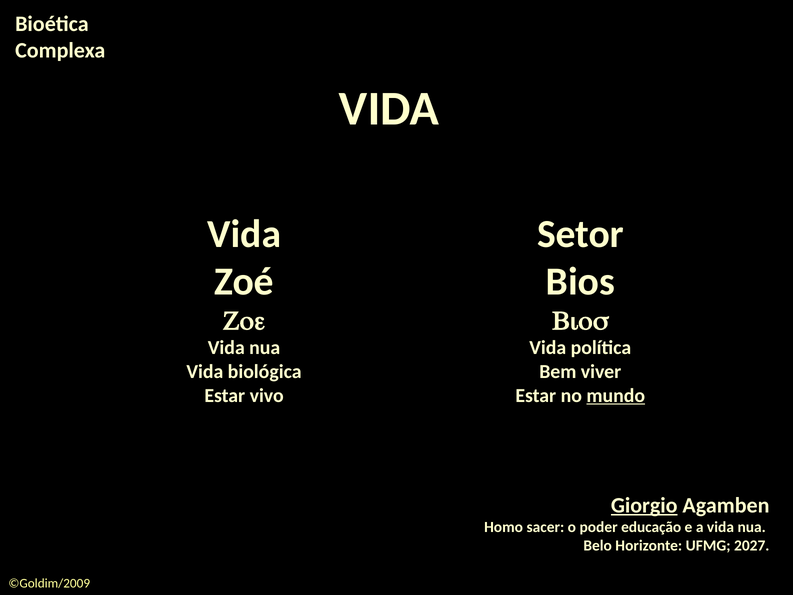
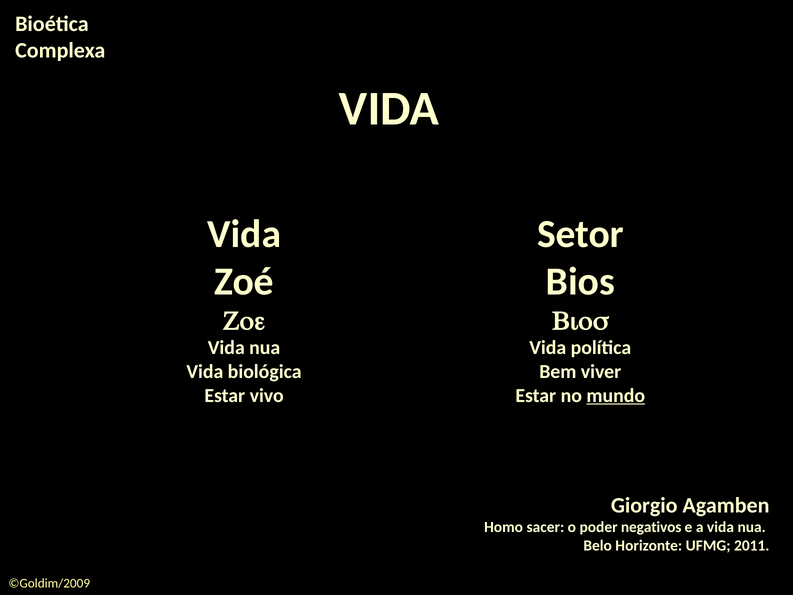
Giorgio underline: present -> none (644, 505)
educação: educação -> negativos (651, 527)
2027: 2027 -> 2011 (752, 546)
